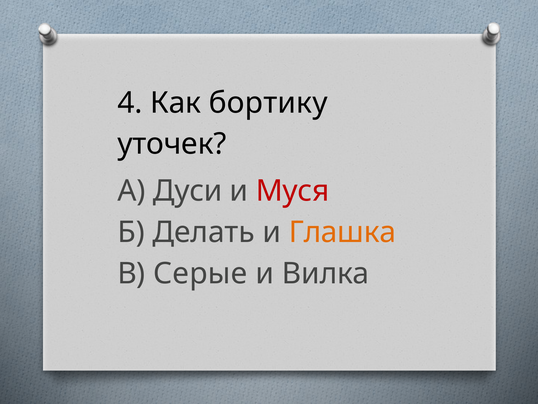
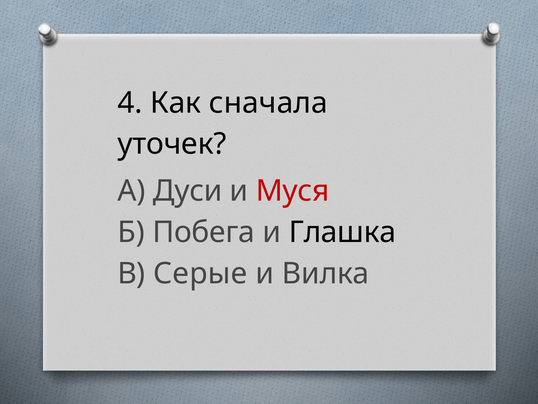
бортику: бортику -> сначала (268, 103)
Делать: Делать -> Побега (204, 232)
Глашка colour: orange -> black (342, 232)
